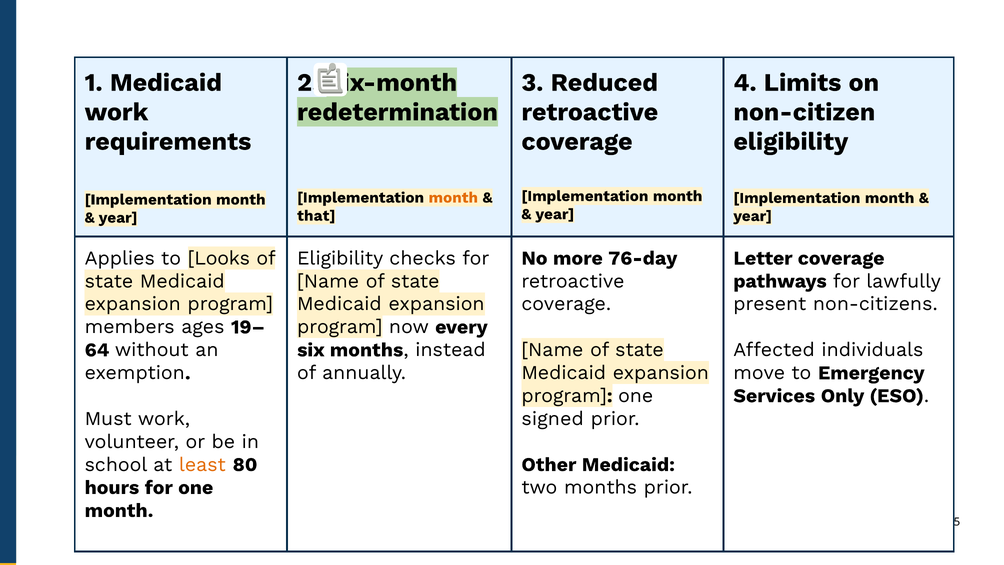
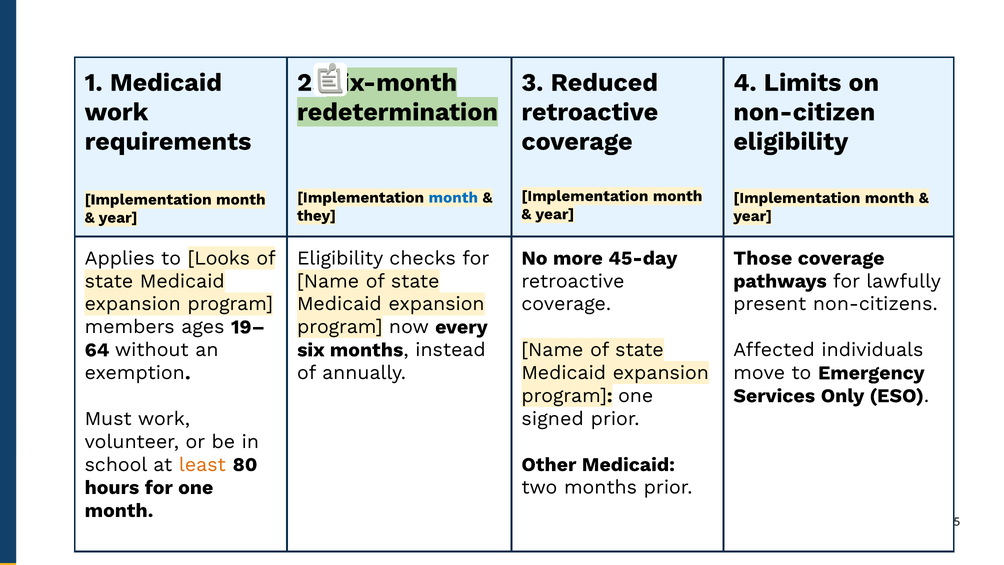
month colour: orange -> blue (453, 197)
that: that -> they (316, 216)
76-day: 76-day -> 45-day (643, 258)
Letter: Letter -> Those (763, 258)
